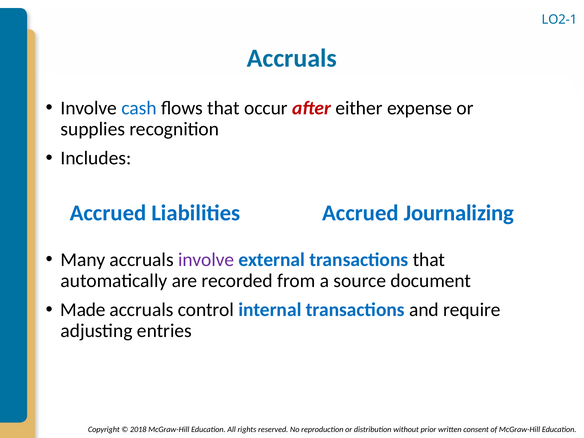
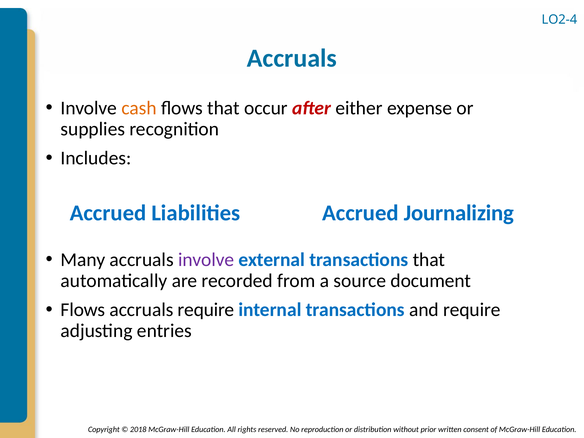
LO2-1: LO2-1 -> LO2-4 (559, 20)
cash colour: blue -> orange (139, 108)
Made: Made -> Flows (83, 310)
accruals control: control -> require (206, 310)
